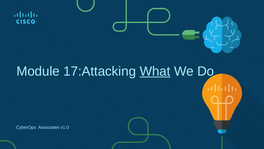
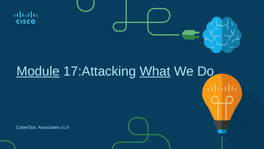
Module underline: none -> present (38, 71)
